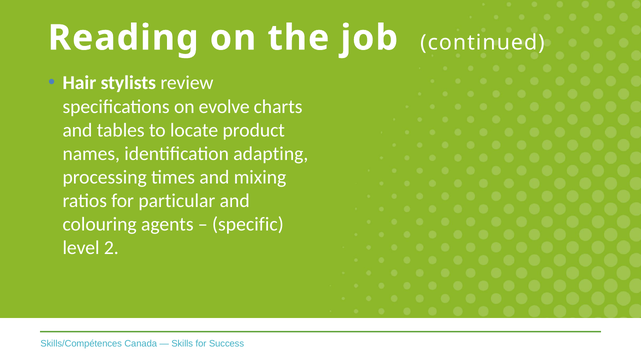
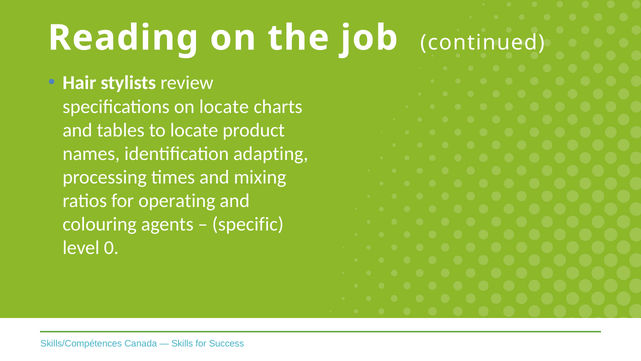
on evolve: evolve -> locate (224, 106)
particular: particular -> operating (177, 200)
2: 2 -> 0 (111, 247)
